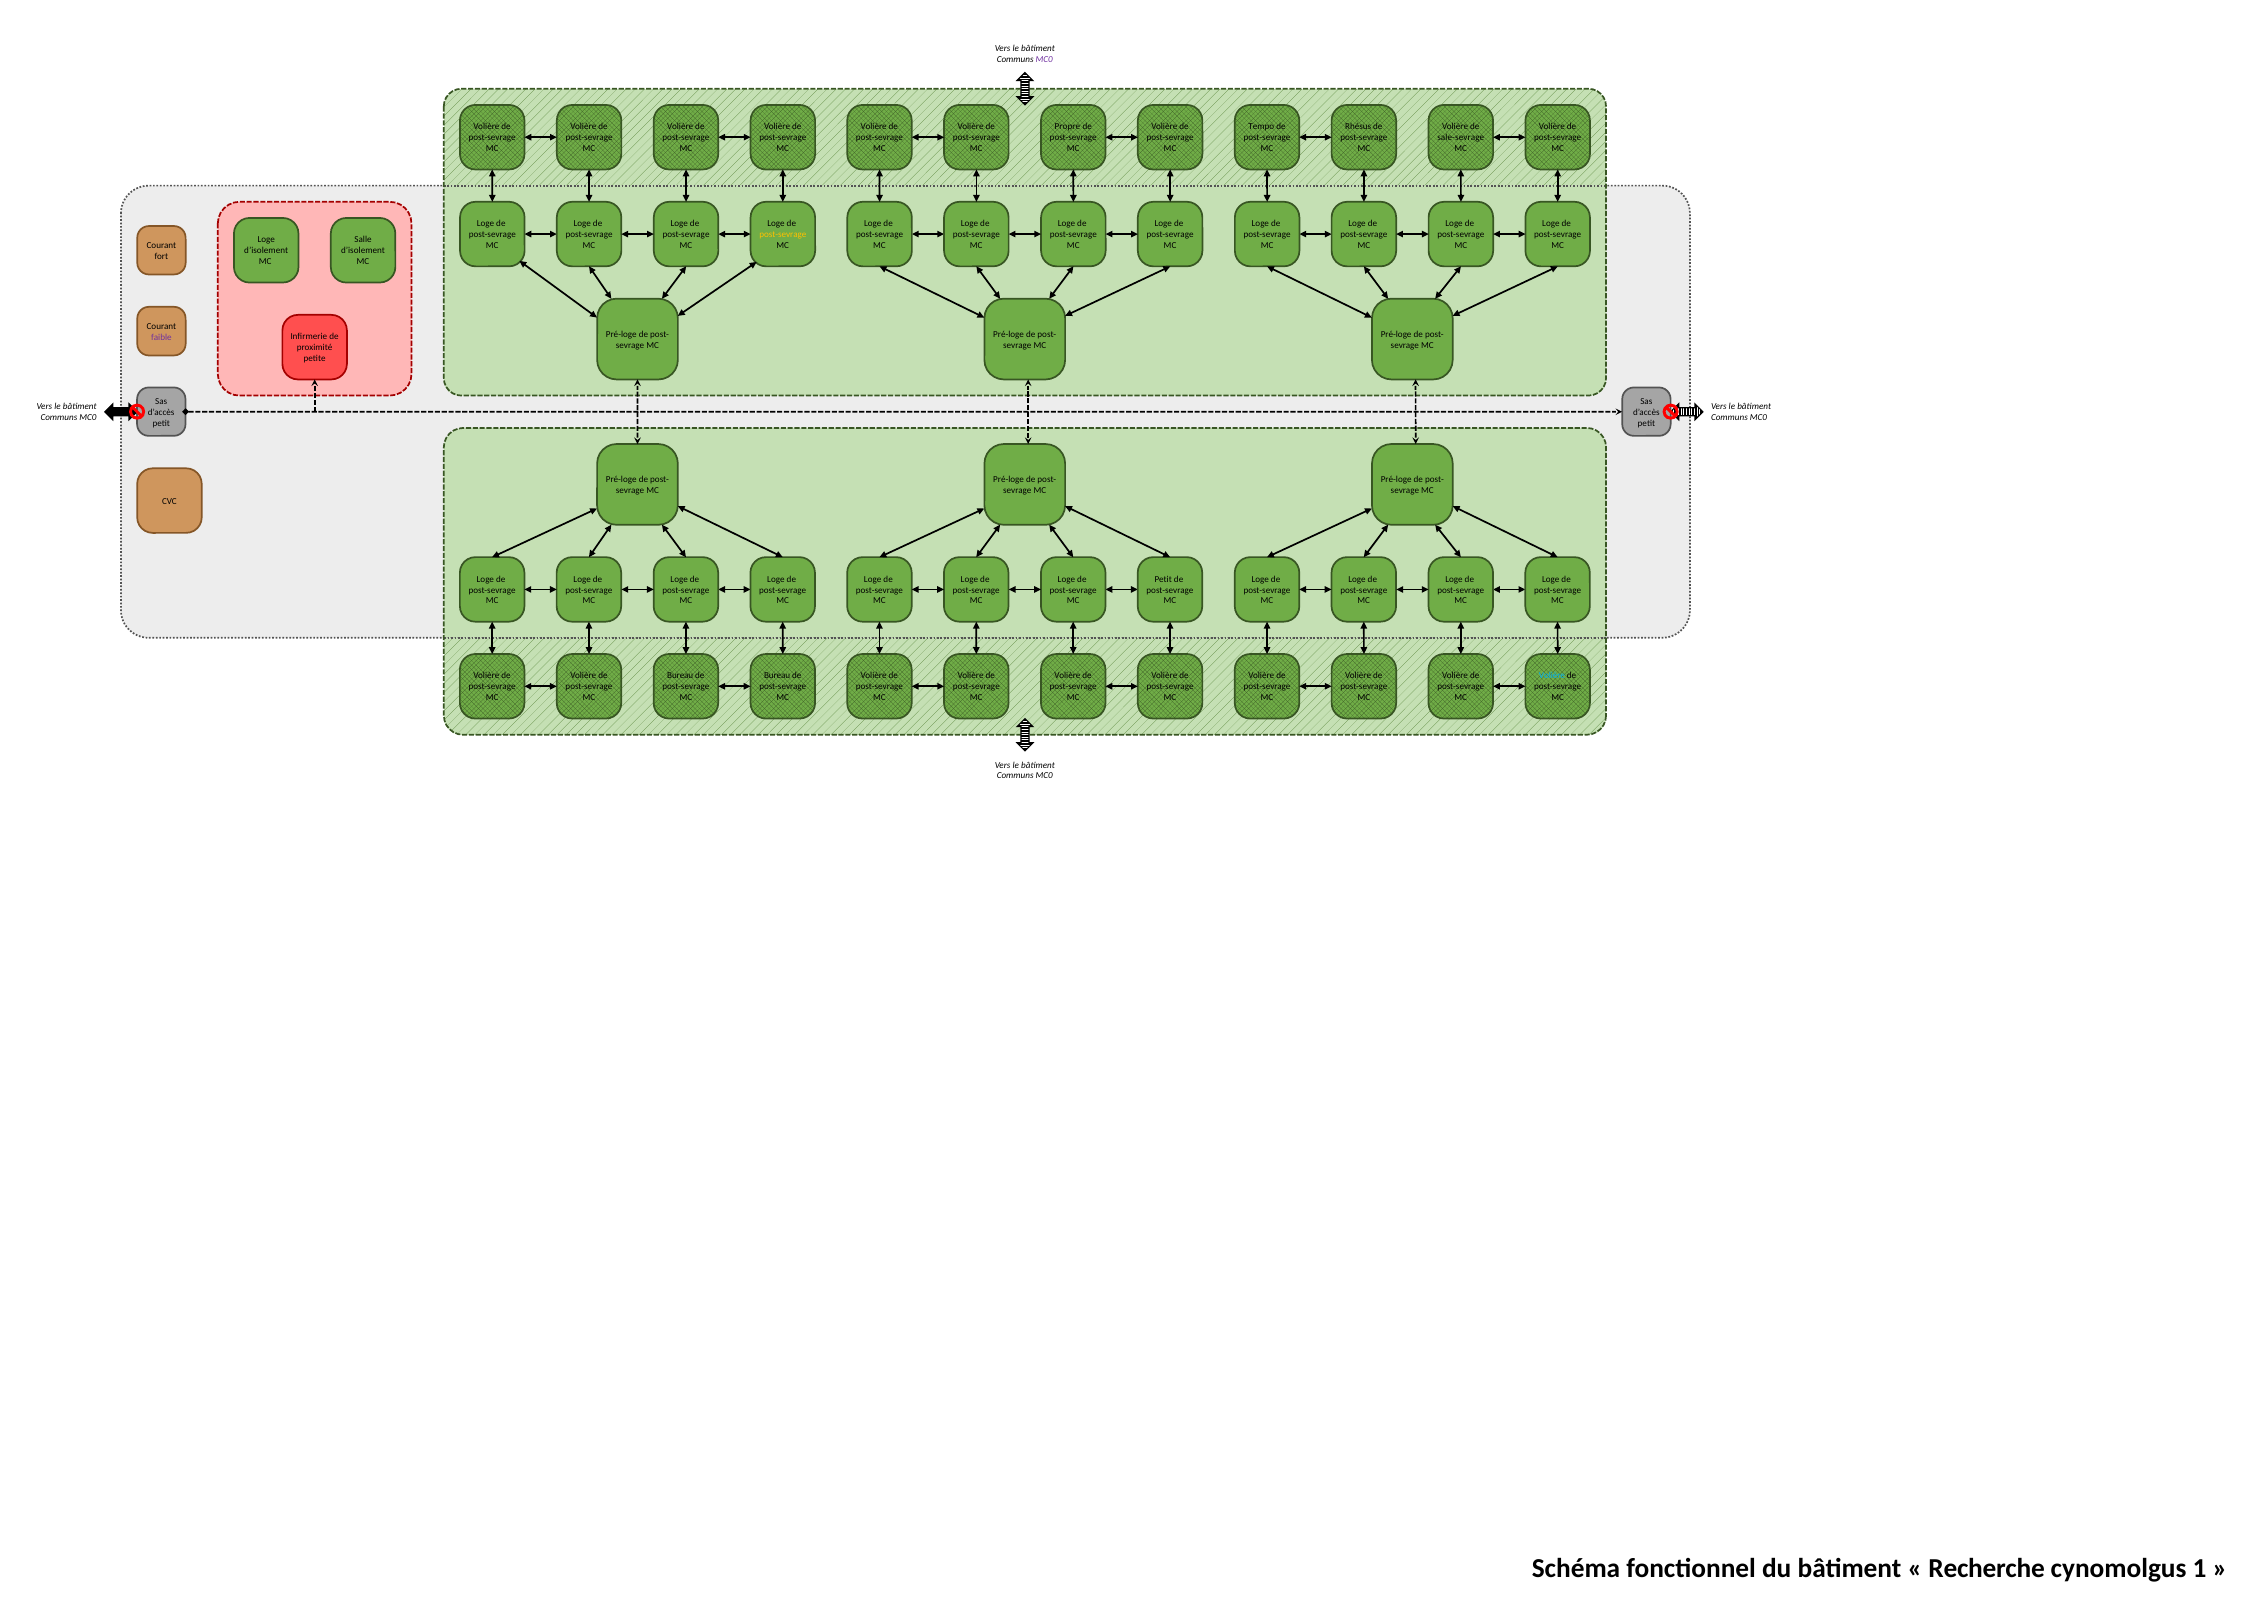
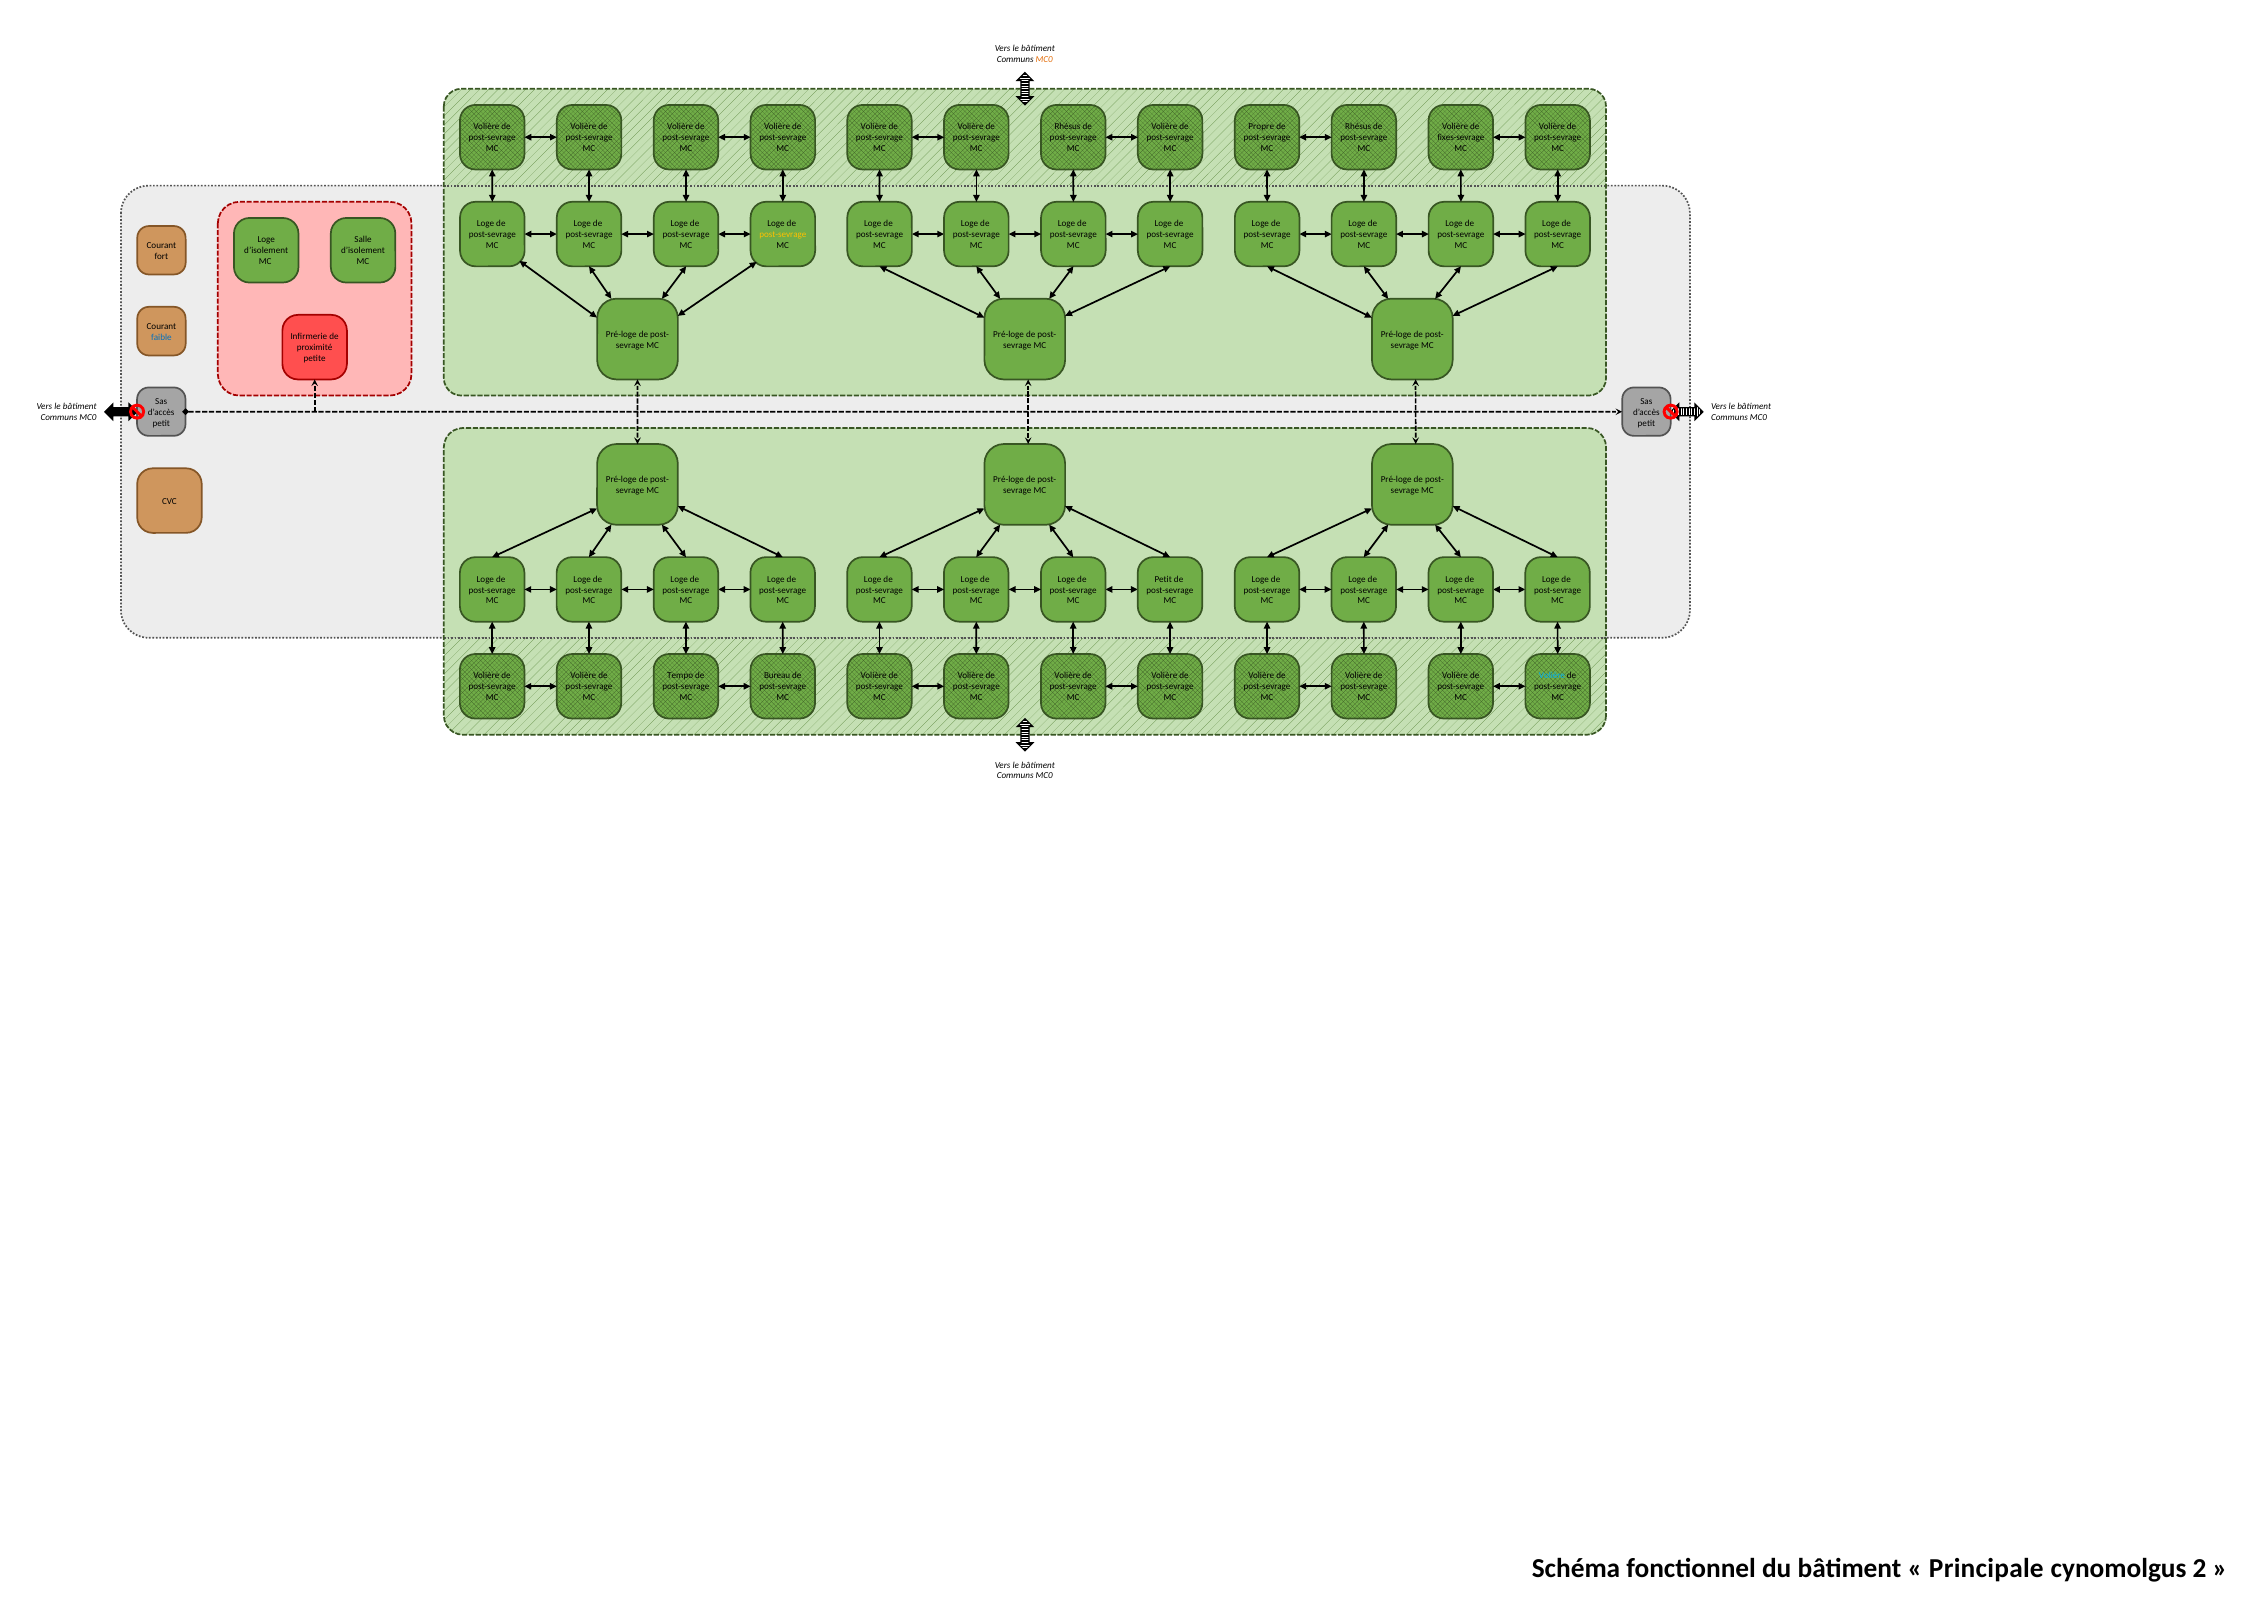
MC0 colour: purple -> orange (1044, 60)
Propre: Propre -> Rhésus (1068, 127)
Tempo: Tempo -> Propre (1261, 127)
sale-sevrage: sale-sevrage -> fixes-sevrage (1461, 138)
faible colour: purple -> blue (161, 337)
Bureau: Bureau -> Tempo (680, 676)
Recherche: Recherche -> Principale (1986, 1568)
1: 1 -> 2 (2200, 1568)
